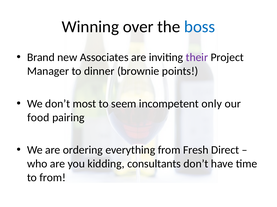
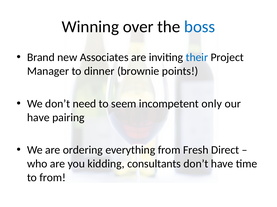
their colour: purple -> blue (197, 58)
most: most -> need (84, 104)
food: food -> have (38, 118)
